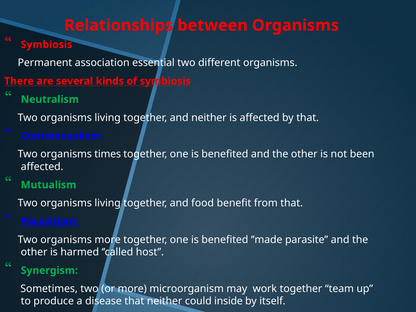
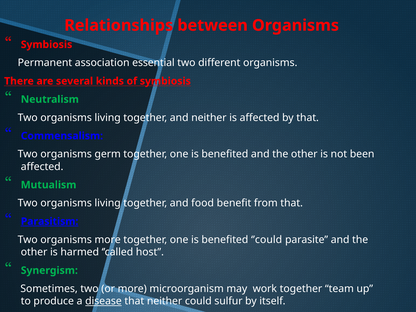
times: times -> germ (108, 154)
’made: ’made -> ’could (267, 240)
disease underline: none -> present (103, 301)
inside: inside -> sulfur (228, 301)
